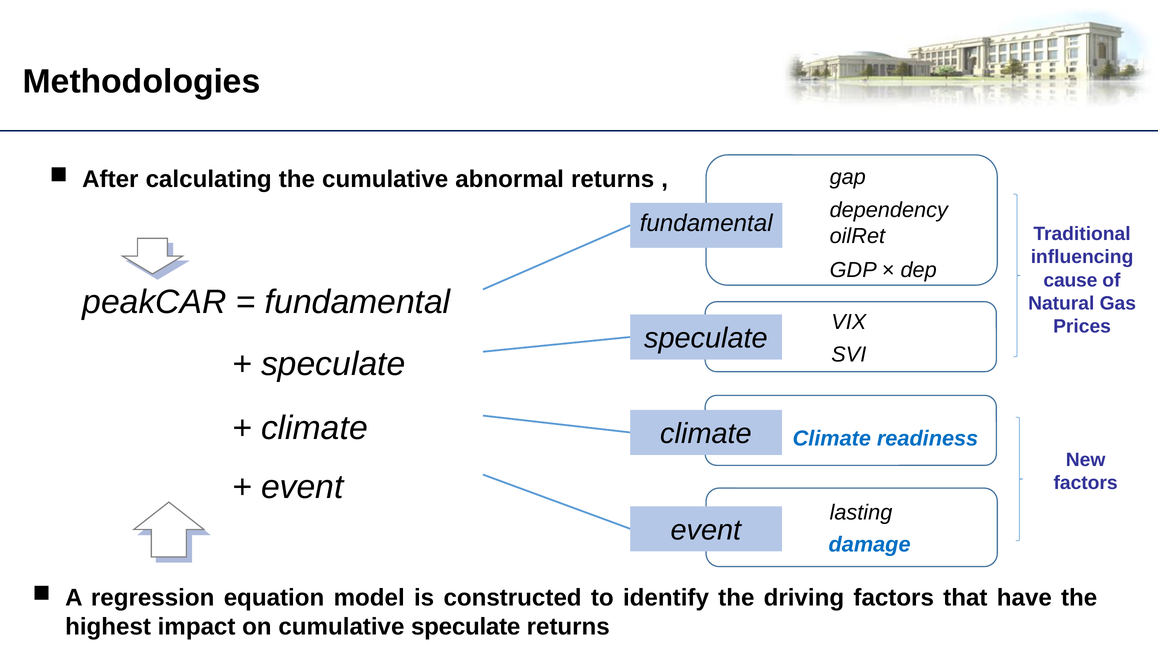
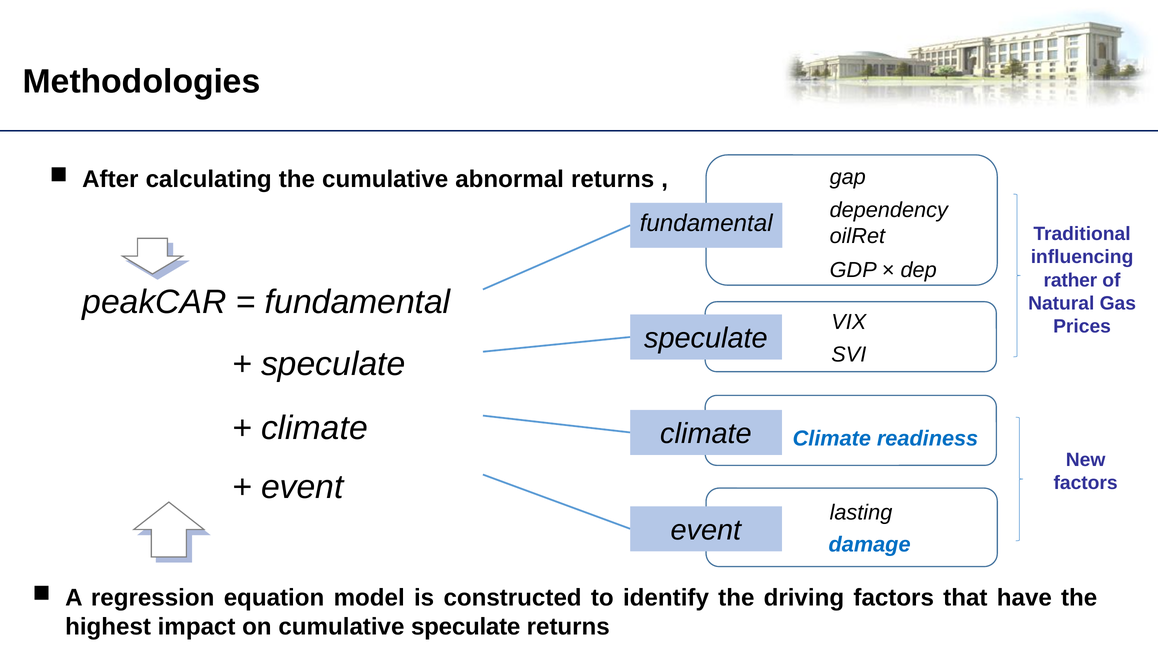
cause: cause -> rather (1070, 280)
